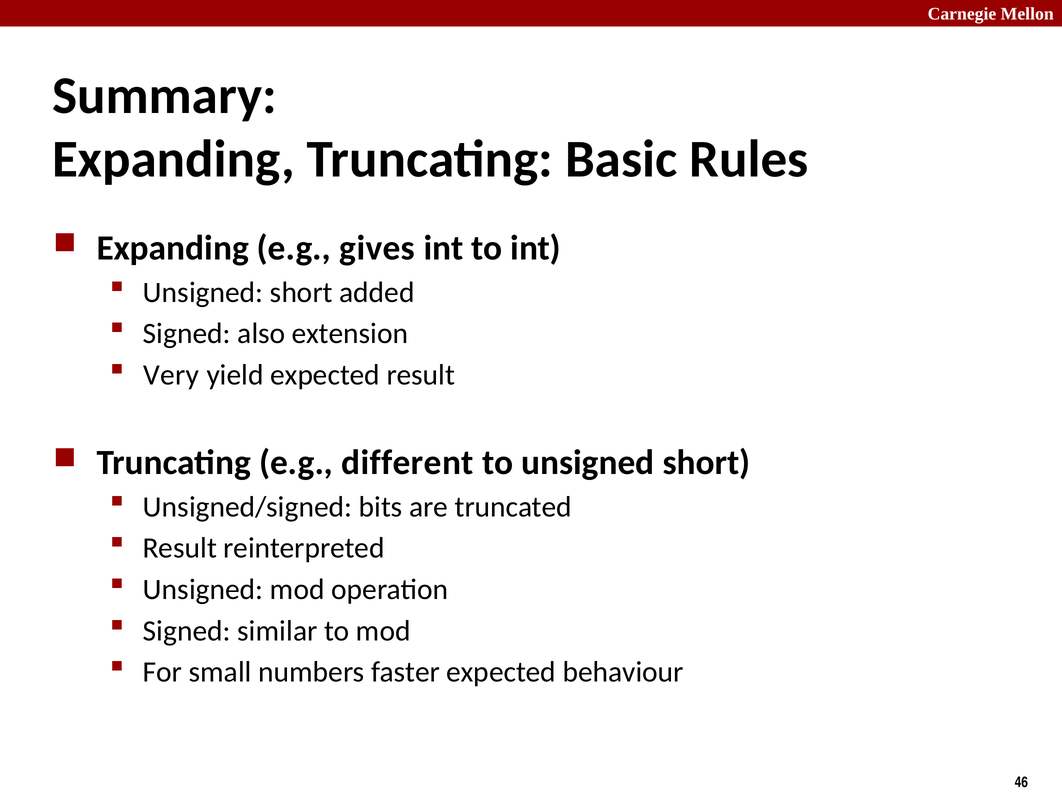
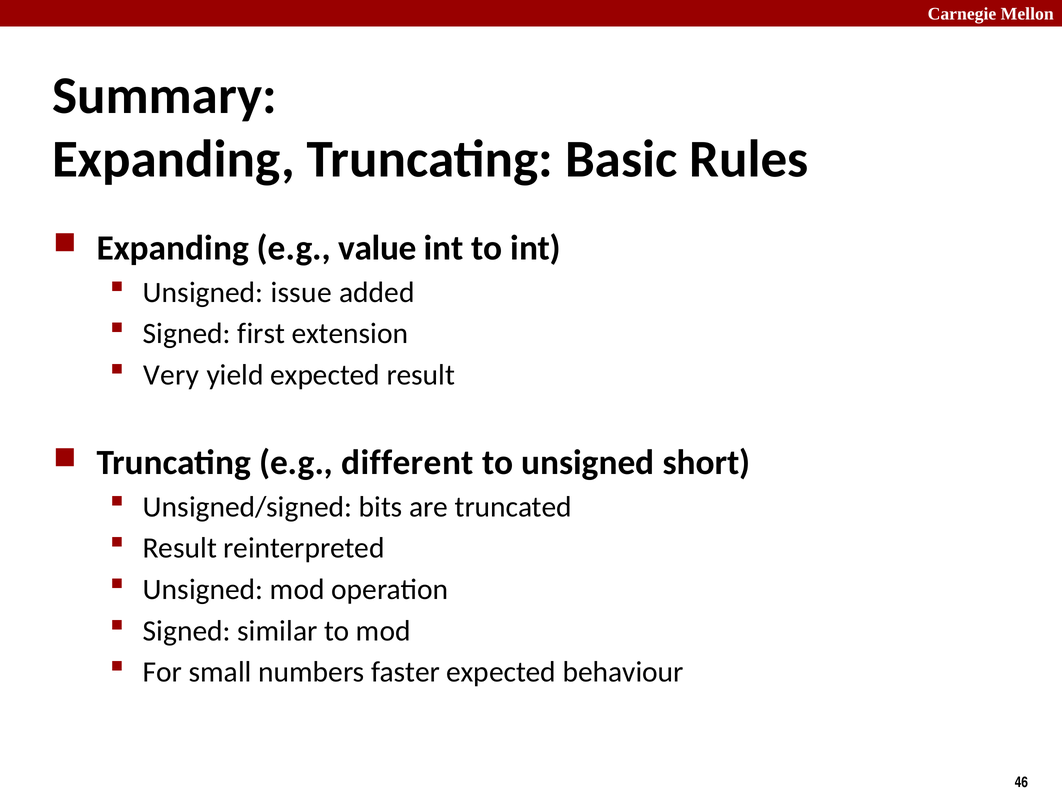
gives: gives -> value (378, 248)
short: short -> issue (301, 293)
also: also -> first (261, 334)
